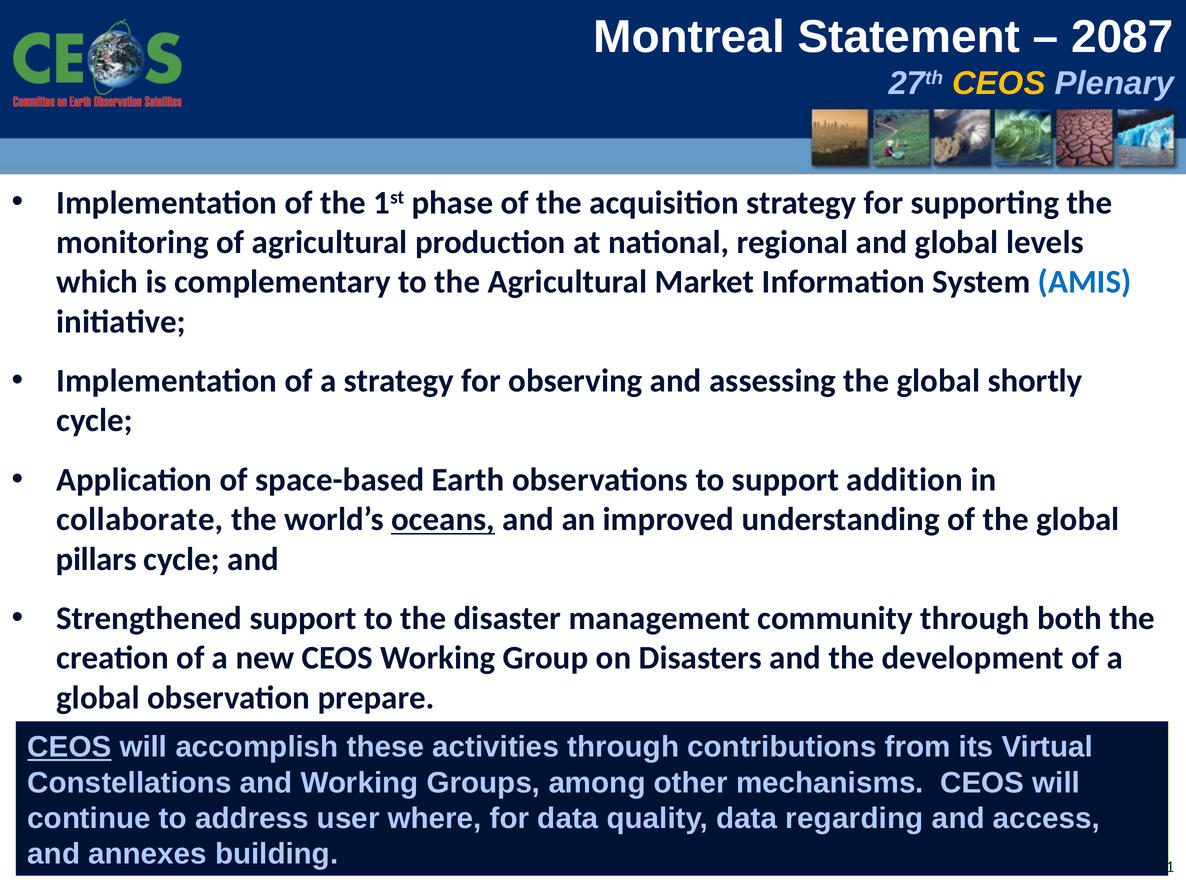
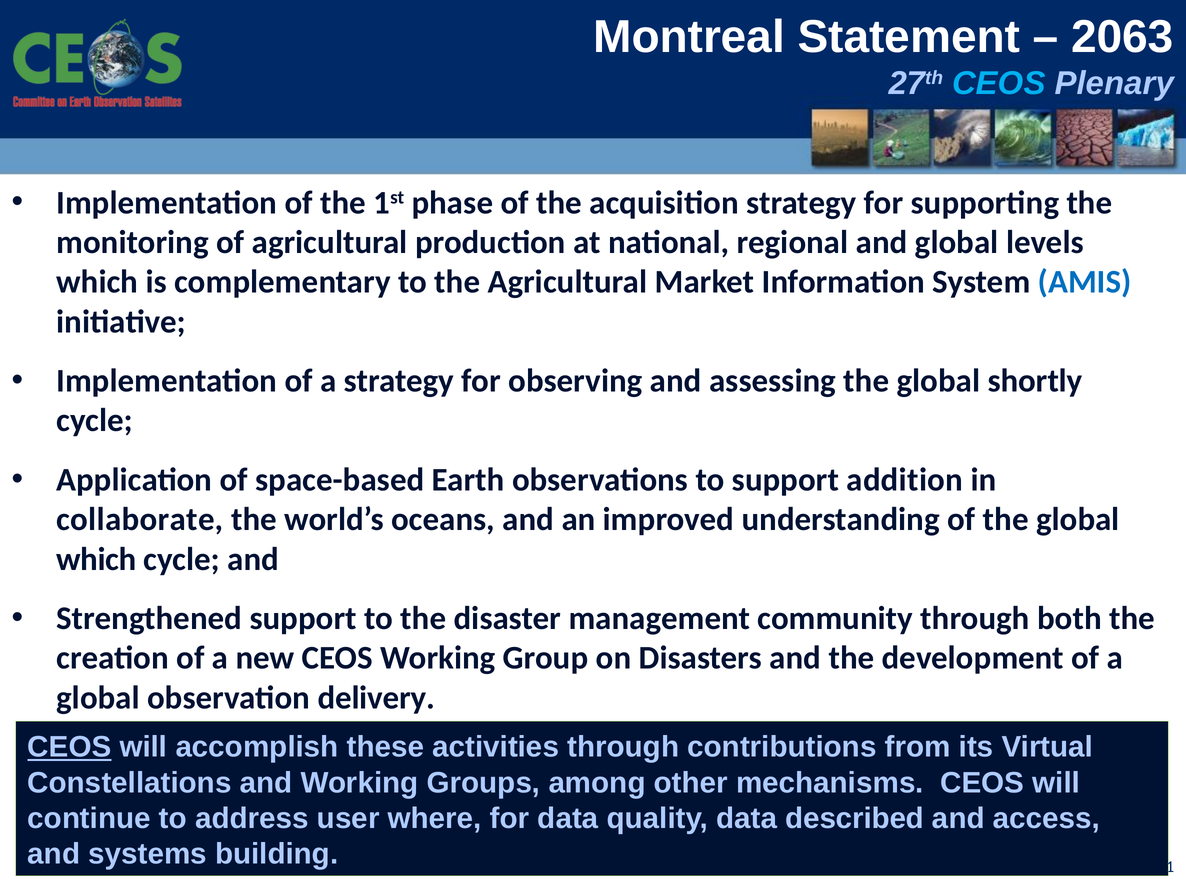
2087: 2087 -> 2063 (1122, 37)
CEOS colour: yellow -> light blue (999, 83)
oceans underline: present -> none (443, 519)
pillars: pillars -> which (96, 559)
prepare: prepare -> delivery (376, 697)
regarding: regarding -> described (855, 818)
annexes: annexes -> systems (148, 854)
